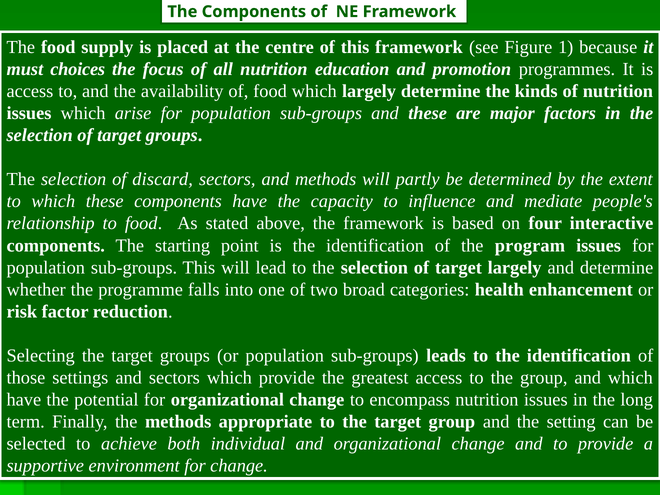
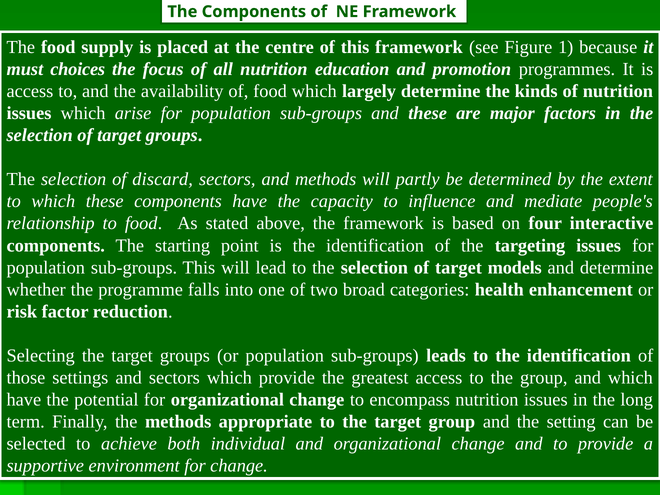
program: program -> targeting (530, 245)
target largely: largely -> models (515, 267)
